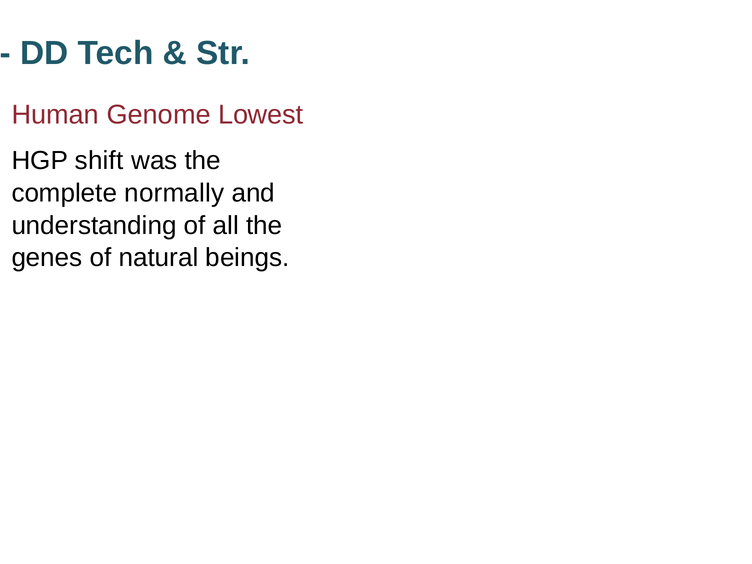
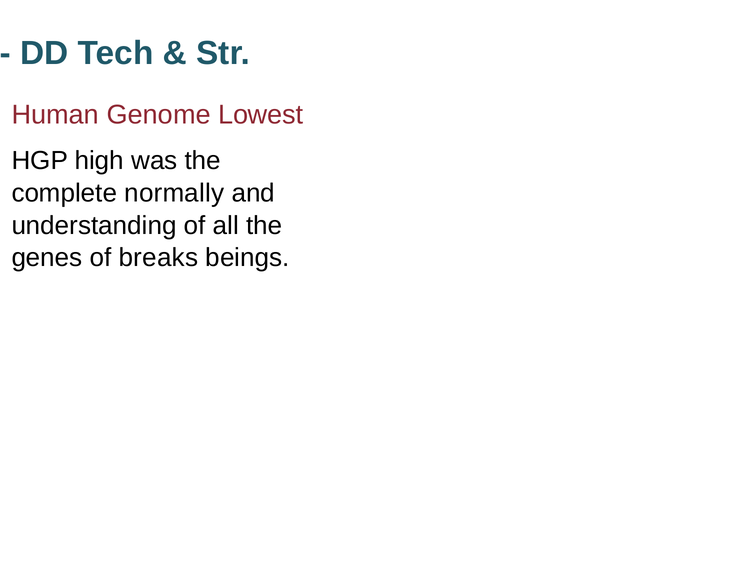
shift: shift -> high (99, 161)
natural: natural -> breaks (158, 258)
